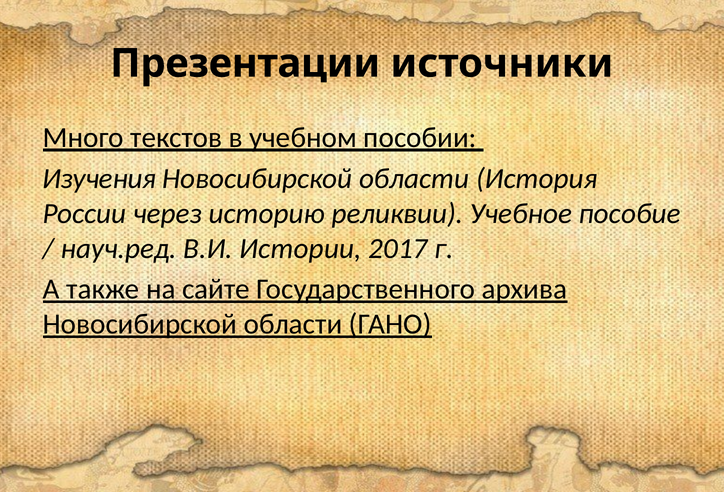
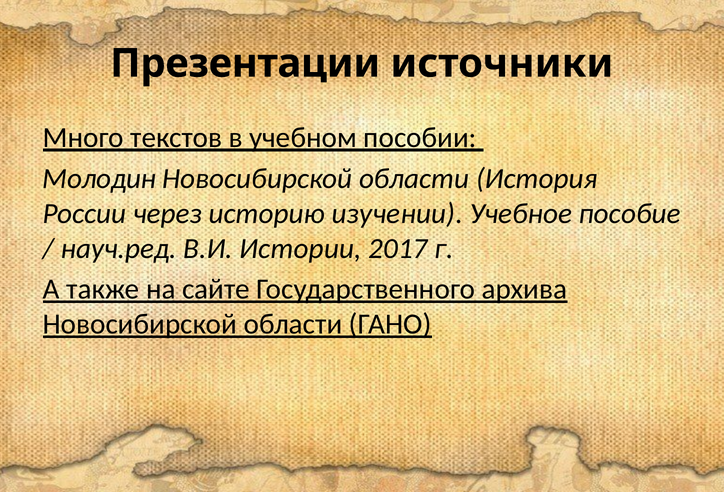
Изучения: Изучения -> Молодин (99, 179)
реликвии: реликвии -> изучении (397, 214)
